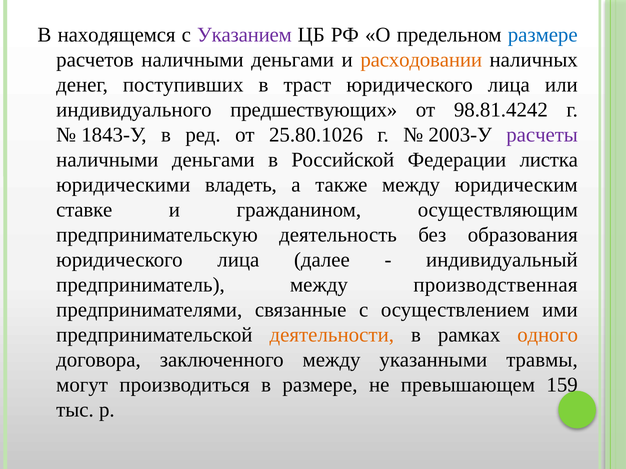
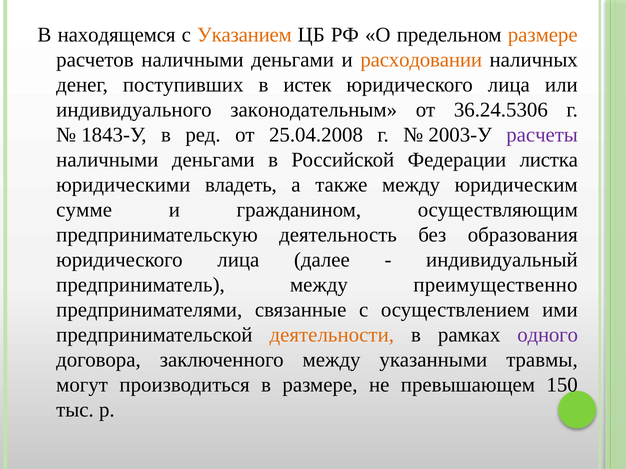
Указанием colour: purple -> orange (244, 35)
размере colour: blue -> orange (543, 35)
траст: траст -> истек (307, 85)
предшествующих: предшествующих -> законодательным (314, 110)
98.81.4242: 98.81.4242 -> 36.24.5306 (501, 110)
25.80.1026: 25.80.1026 -> 25.04.2008 (316, 135)
ставке: ставке -> сумме (84, 210)
производственная: производственная -> преимущественно (495, 285)
одного colour: orange -> purple (548, 335)
159: 159 -> 150 (562, 385)
